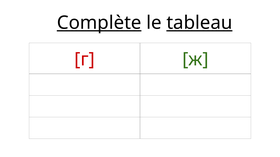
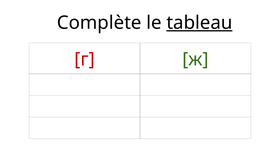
Complète underline: present -> none (99, 23)
